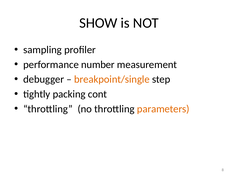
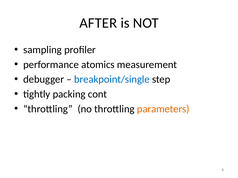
SHOW: SHOW -> AFTER (98, 23)
number: number -> atomics (98, 65)
breakpoint/single colour: orange -> blue (112, 80)
